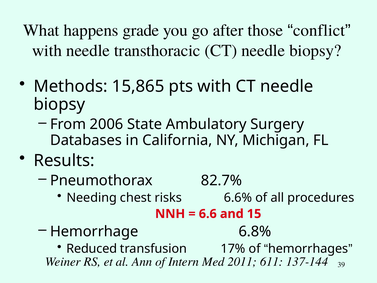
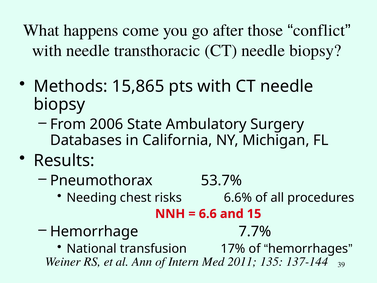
grade: grade -> come (141, 30)
82.7%: 82.7% -> 53.7% (222, 180)
6.8%: 6.8% -> 7.7% (255, 231)
Reduced: Reduced -> National (92, 249)
611: 611 -> 135 (272, 262)
